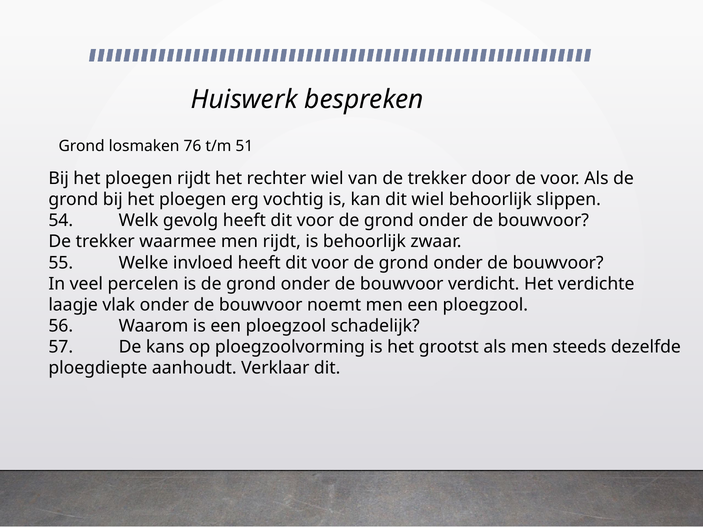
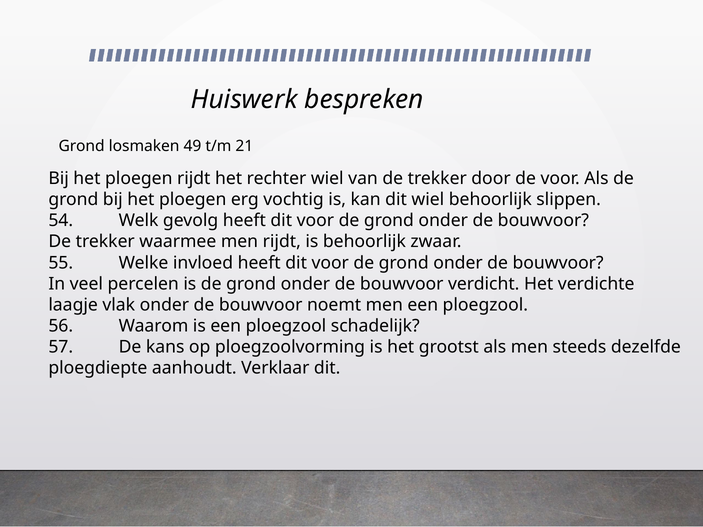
76: 76 -> 49 (192, 146)
51: 51 -> 21 (244, 146)
